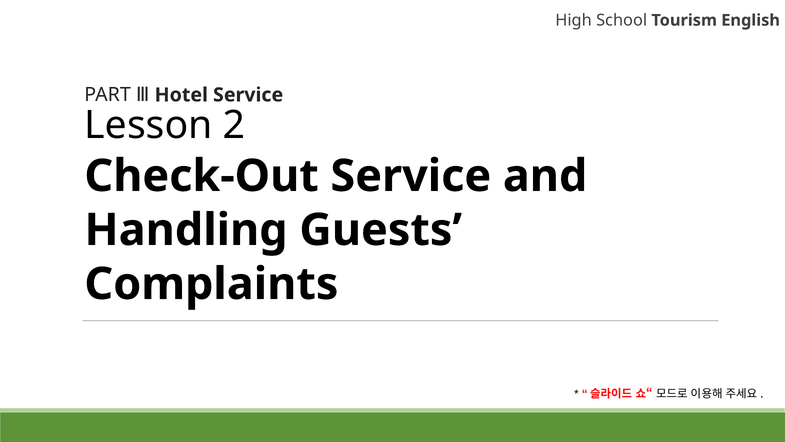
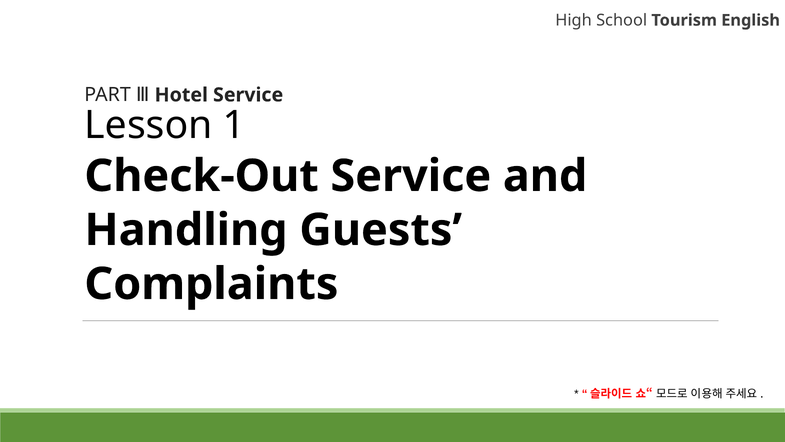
2: 2 -> 1 (234, 125)
